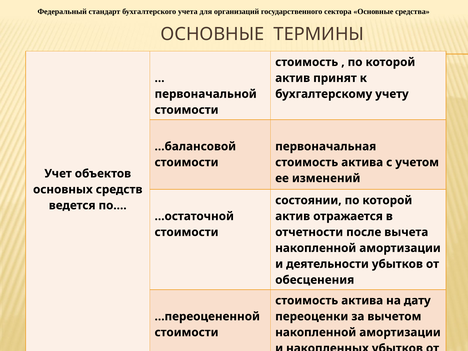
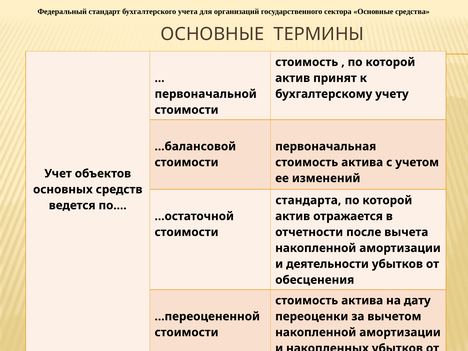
состоянии: состоянии -> стандарта (308, 200)
